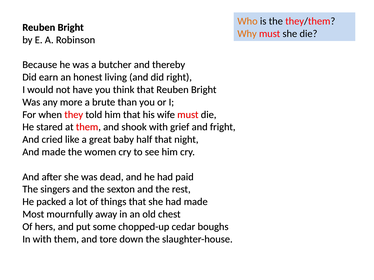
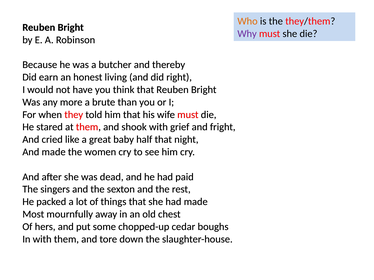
Why colour: orange -> purple (247, 34)
